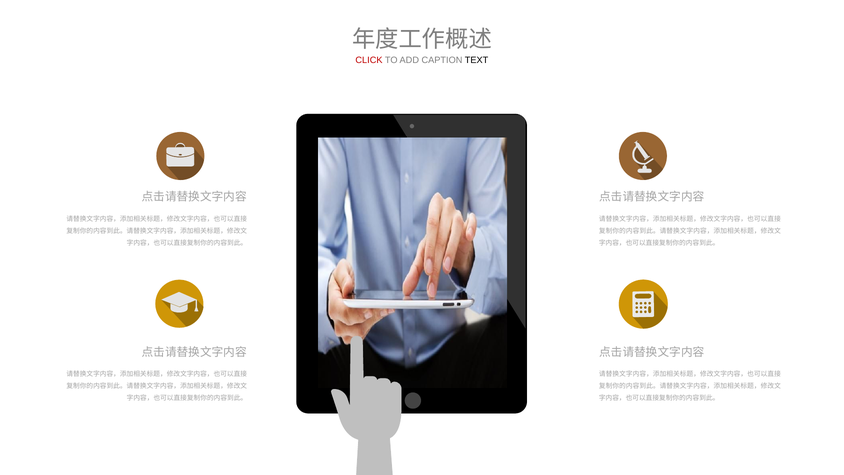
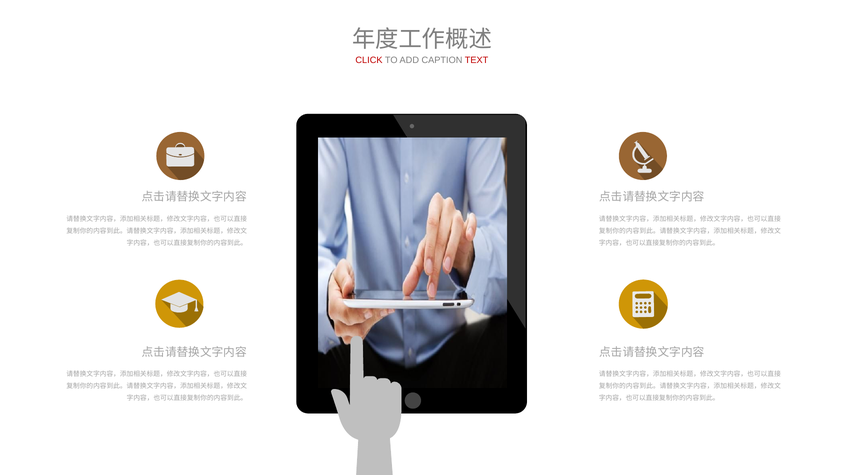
TEXT colour: black -> red (477, 60)
